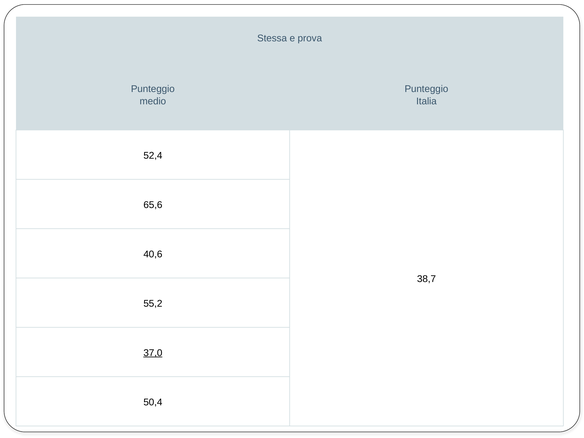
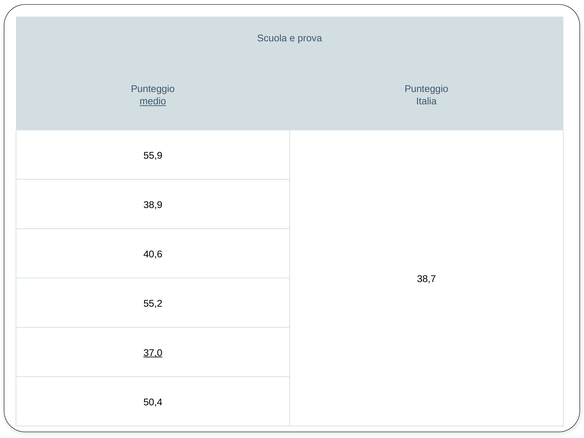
Stessa: Stessa -> Scuola (272, 38)
medio underline: none -> present (153, 101)
52,4: 52,4 -> 55,9 (153, 156)
65,6: 65,6 -> 38,9 (153, 205)
